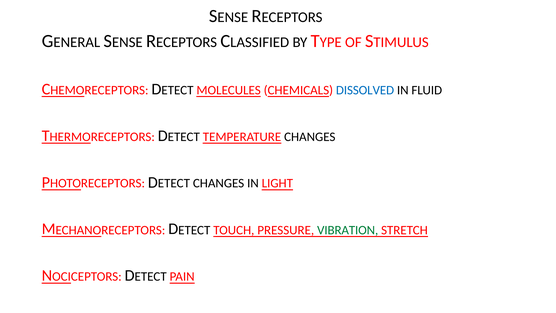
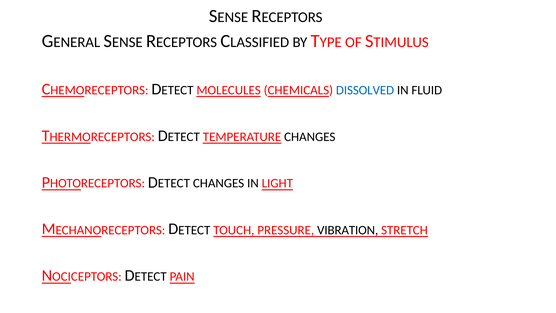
VIBRATION colour: green -> black (348, 230)
